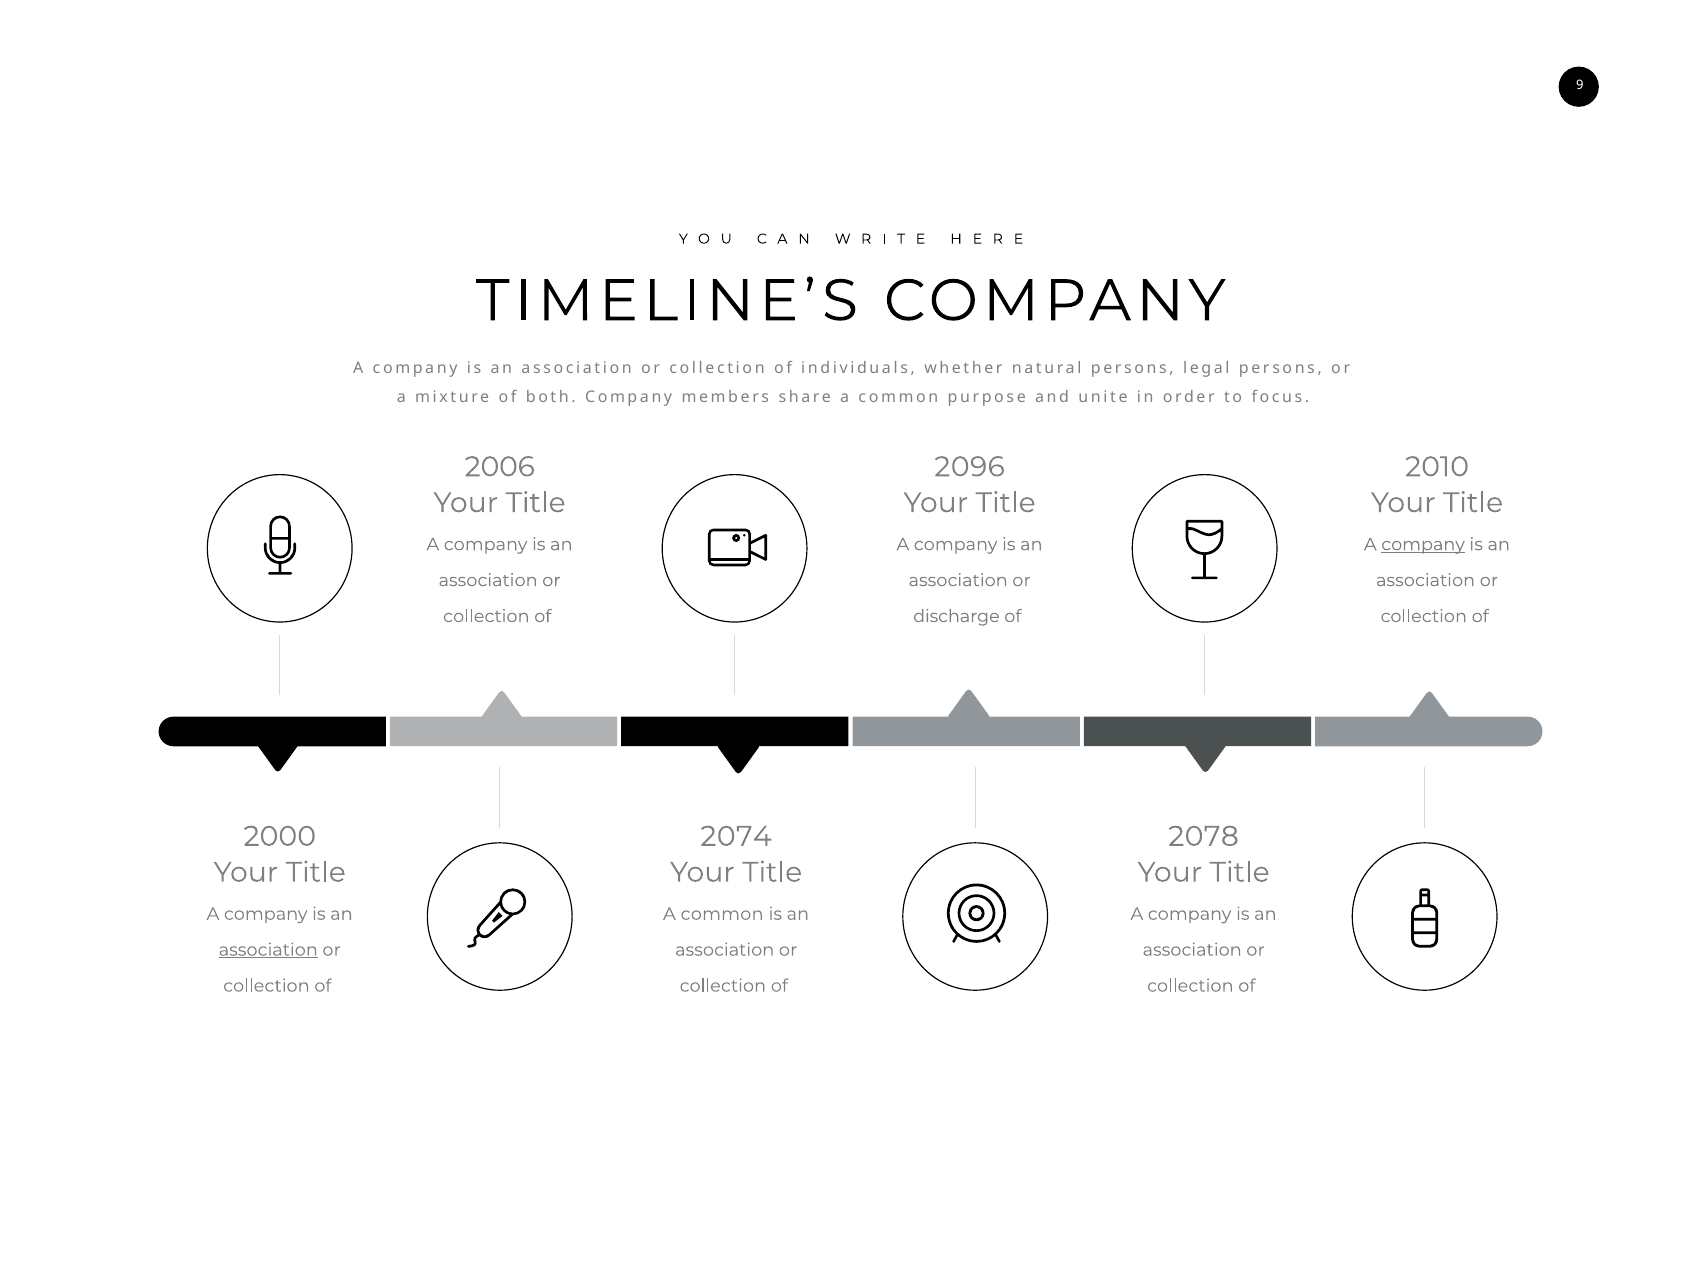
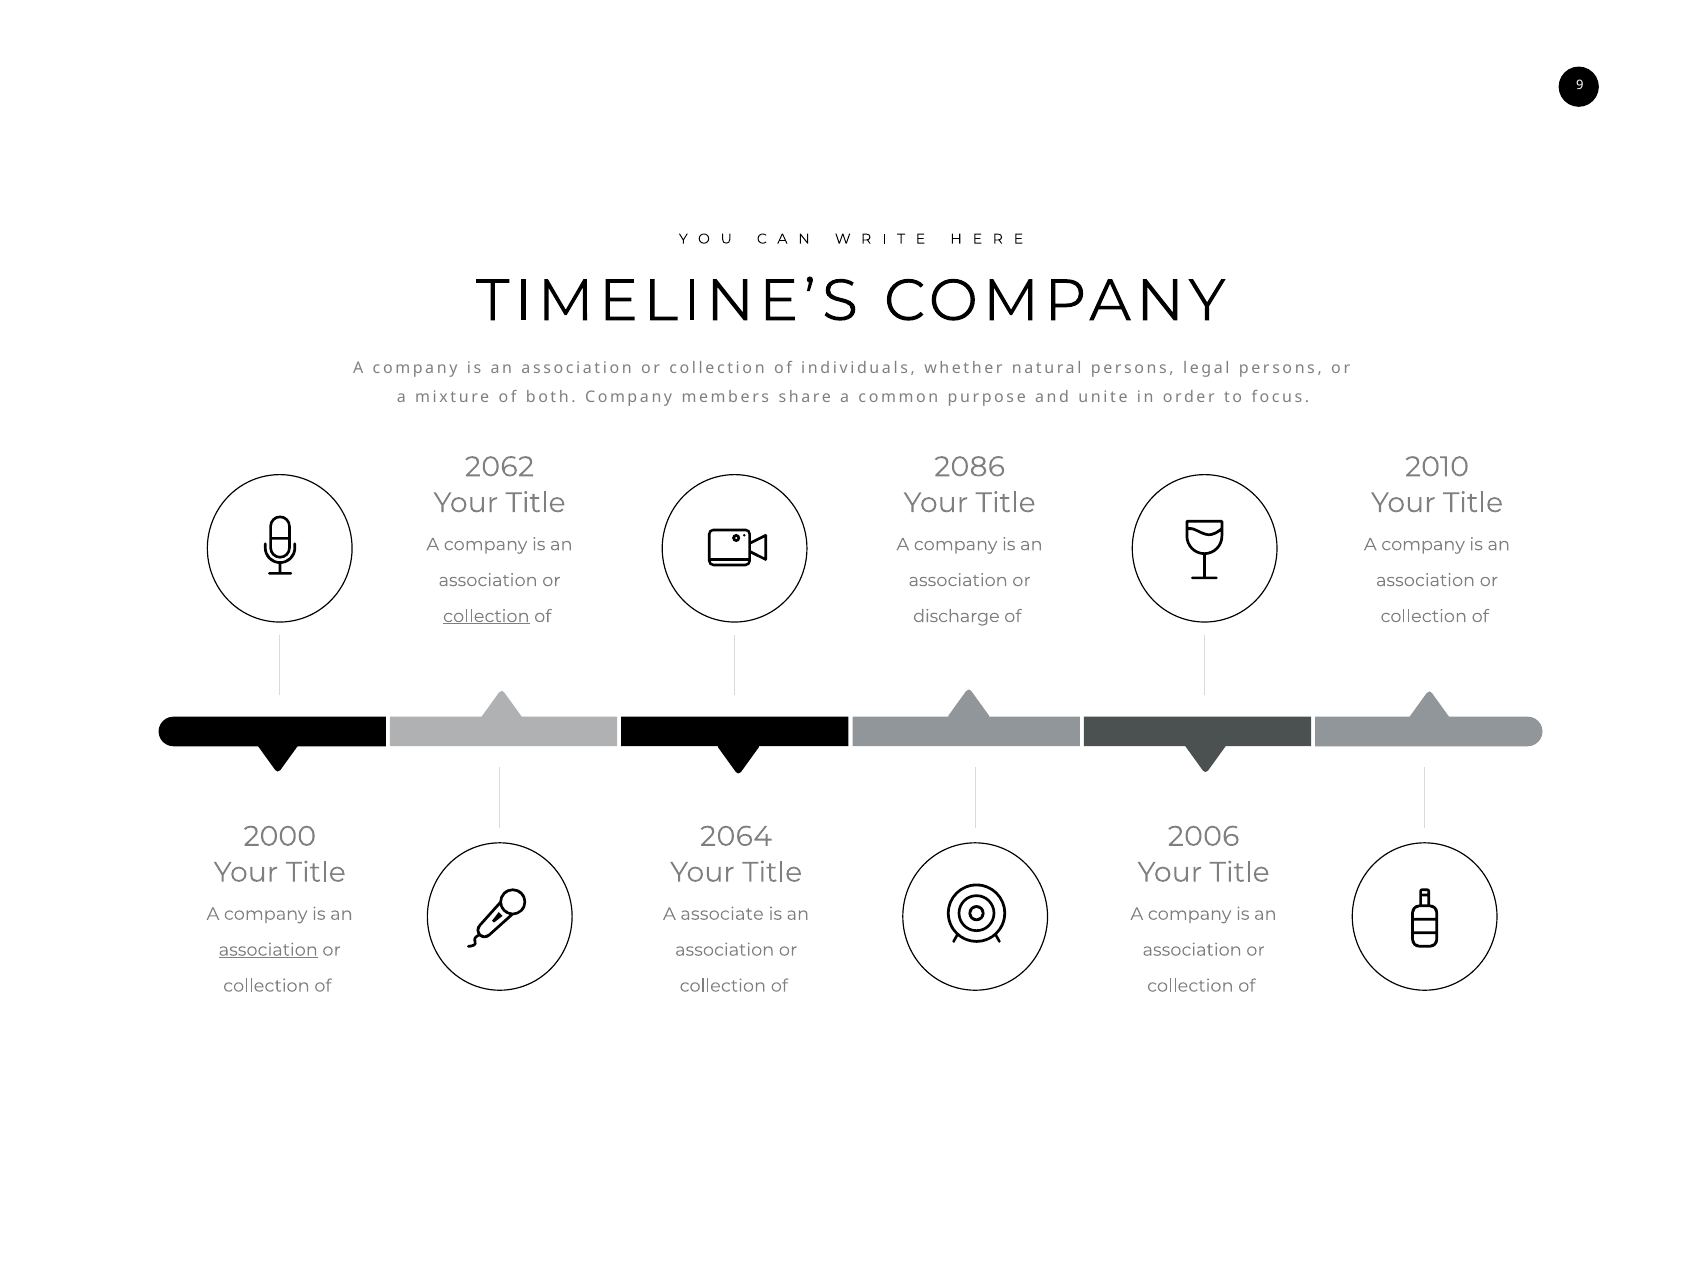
2006: 2006 -> 2062 (500, 467)
2096: 2096 -> 2086 (970, 467)
company underline: present -> none (1423, 544)
collection underline: none -> present (486, 616)
2074: 2074 -> 2064 (736, 836)
2078: 2078 -> 2006 (1204, 836)
common: common -> associate (722, 913)
